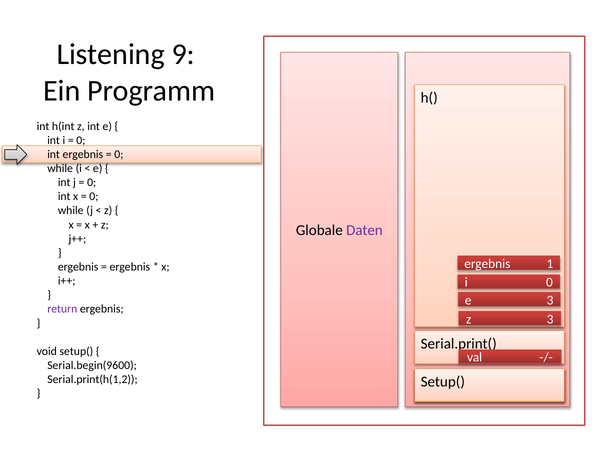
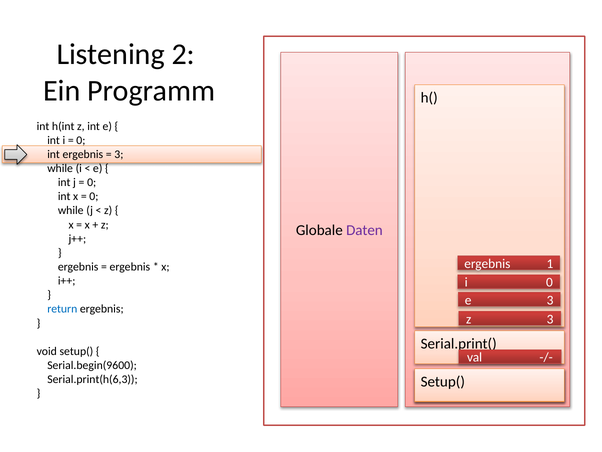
9: 9 -> 2 (183, 54)
0: 0 -> 3 (119, 154)
return colour: purple -> blue (62, 309)
Serial.print(h(1,2: Serial.print(h(1,2 -> Serial.print(h(6,3 (92, 379)
